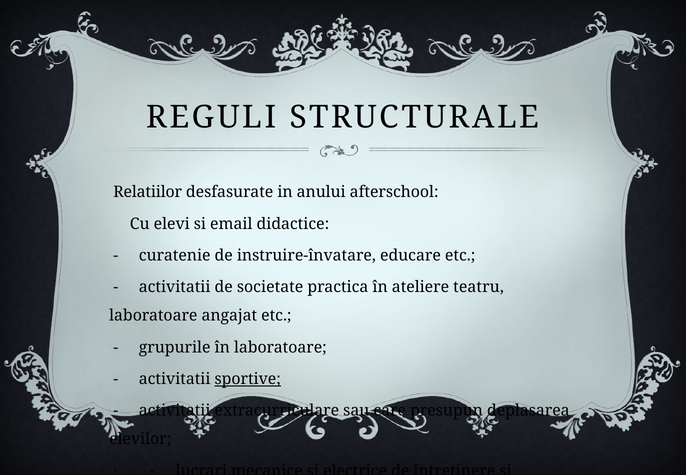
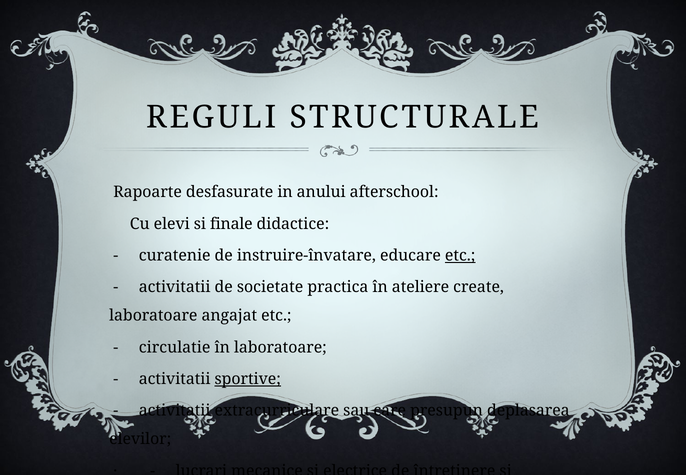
Relatiilor: Relatiilor -> Rapoarte (148, 192)
email: email -> finale (231, 224)
etc underline: none -> present (460, 255)
teatru: teatru -> create (479, 287)
grupurile: grupurile -> circulatie (175, 347)
